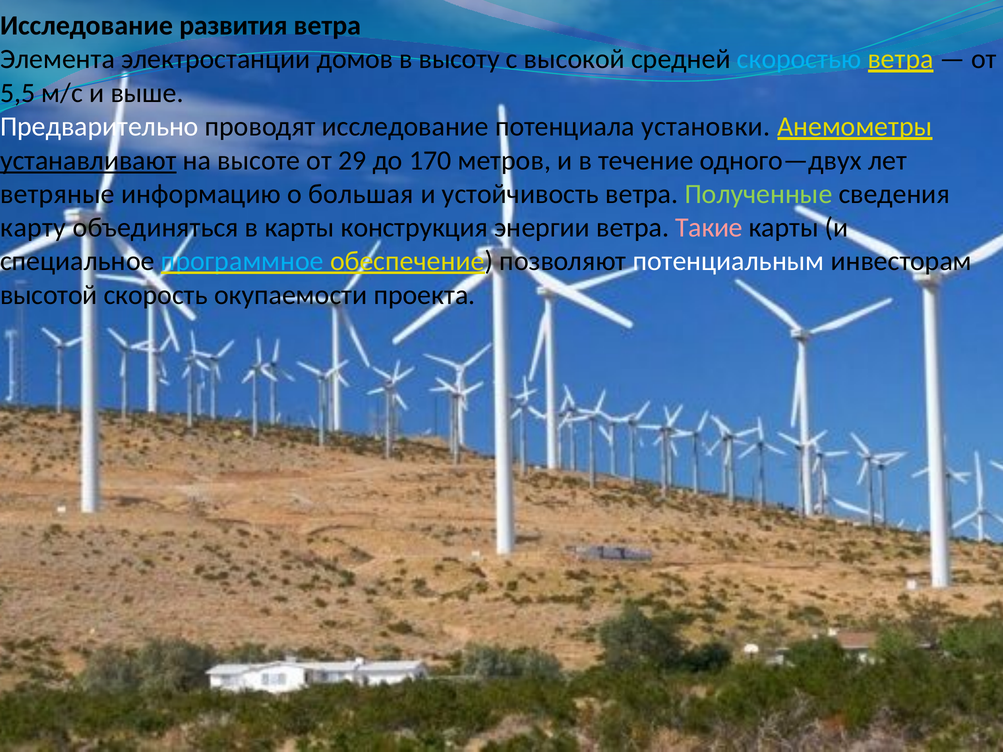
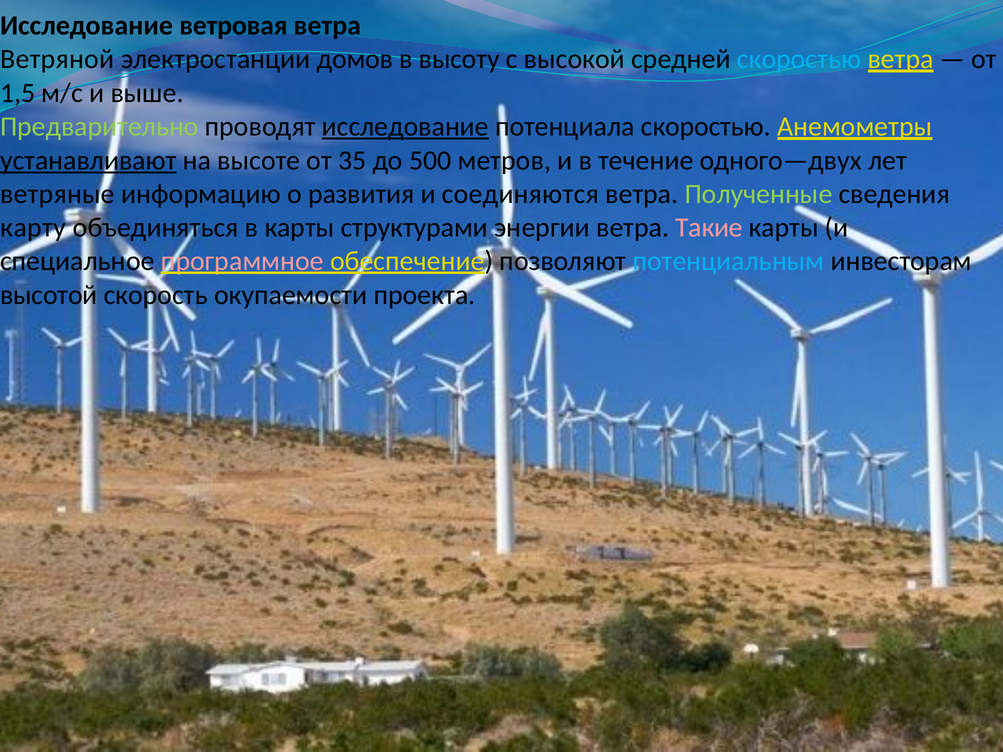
развития: развития -> ветровая (233, 26)
Элемента: Элемента -> Ветряной (57, 59)
5,5: 5,5 -> 1,5 (18, 93)
Предварительно colour: white -> light green (99, 127)
исследование underline: none -> present (405, 127)
потенциала установки: установки -> скоростью (706, 127)
29: 29 -> 35 (352, 161)
170: 170 -> 500 (430, 161)
большая: большая -> развития (361, 194)
устойчивость: устойчивость -> соединяются (520, 194)
конструкция: конструкция -> структурами (414, 228)
программное colour: light blue -> pink (242, 261)
потенциальным colour: white -> light blue (728, 261)
